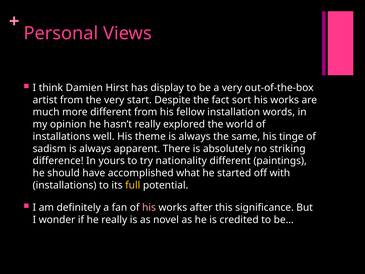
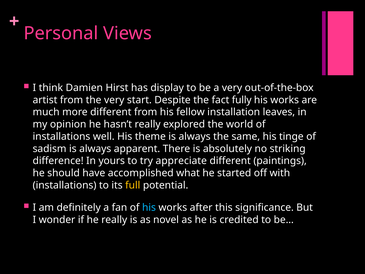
sort: sort -> fully (242, 100)
words: words -> leaves (279, 112)
nationality: nationality -> appreciate (181, 161)
his colour: pink -> light blue (149, 207)
